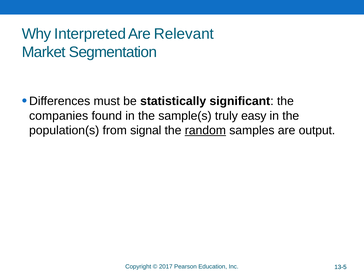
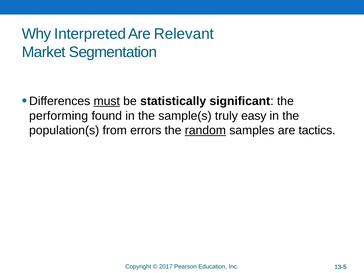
must underline: none -> present (107, 101)
companies: companies -> performing (59, 116)
signal: signal -> errors (146, 130)
output: output -> tactics (317, 130)
